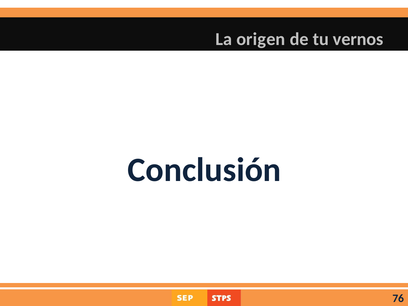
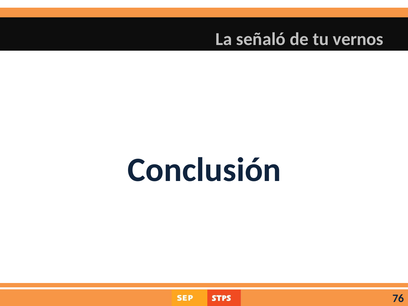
origen: origen -> señaló (261, 39)
